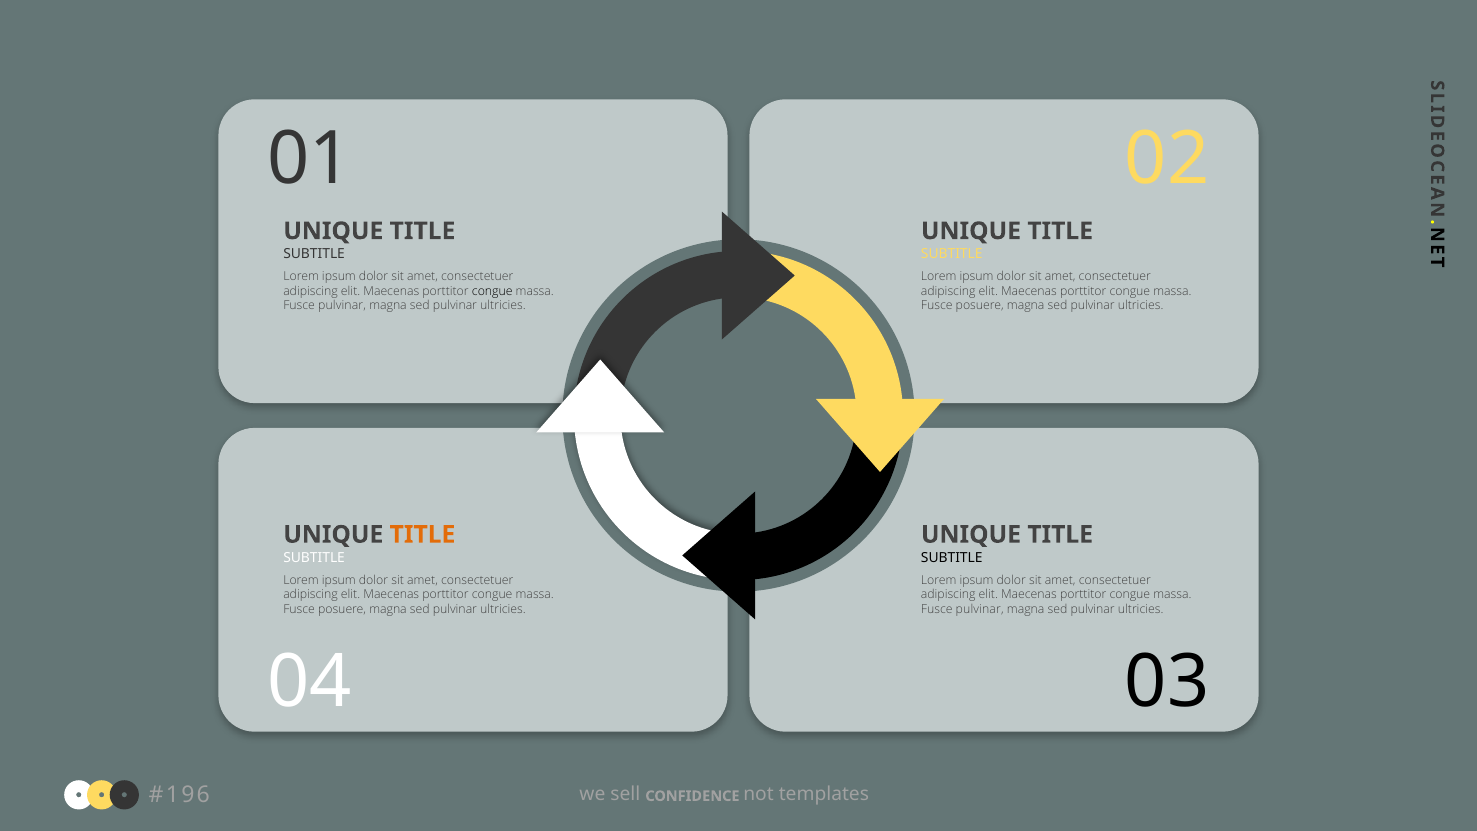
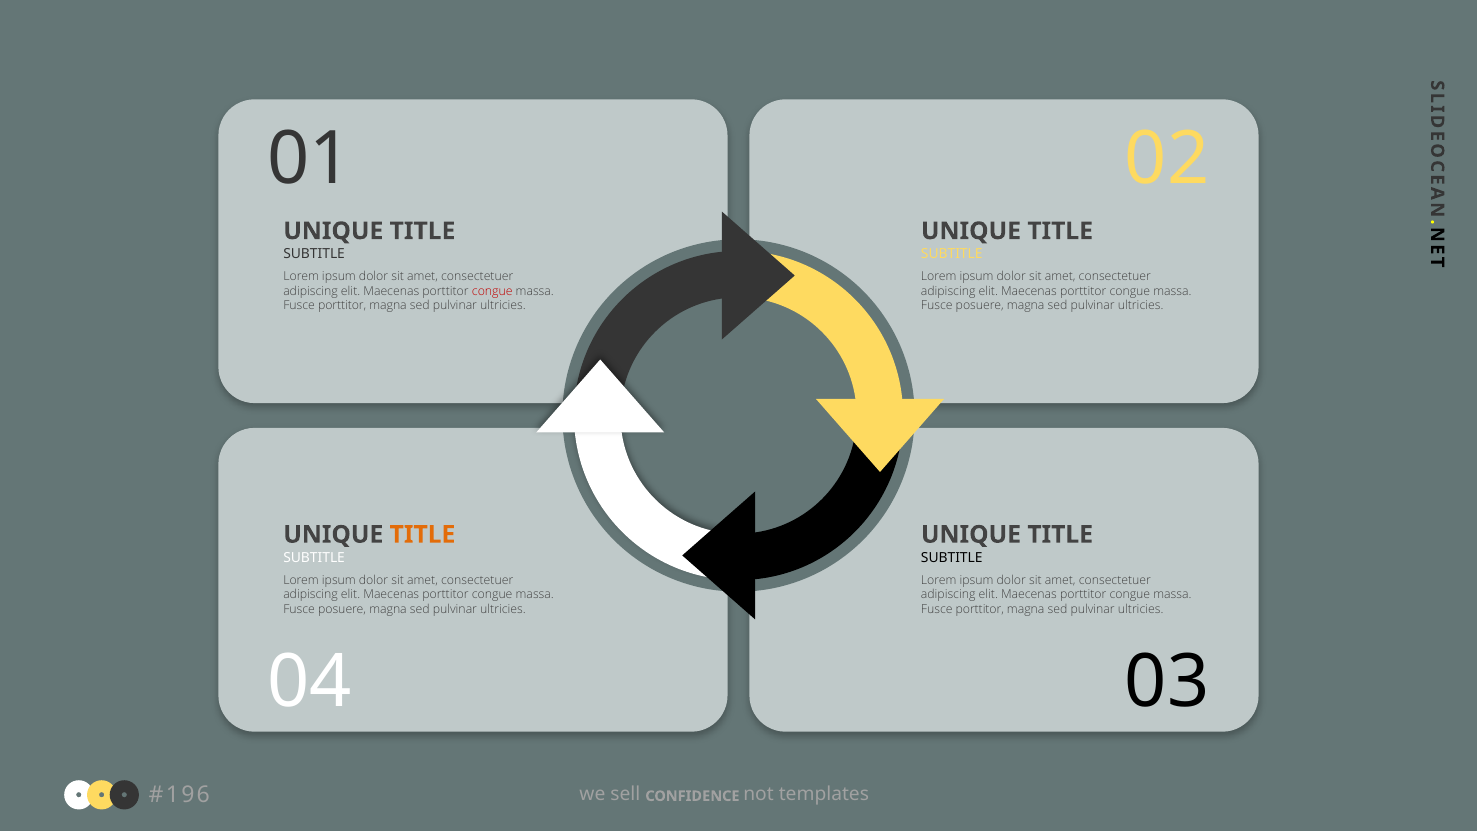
congue colour: black -> red (492, 291)
pulvinar: pulvinar -> porttitor (342, 306)
pulvinar: pulvinar -> porttitor (980, 609)
